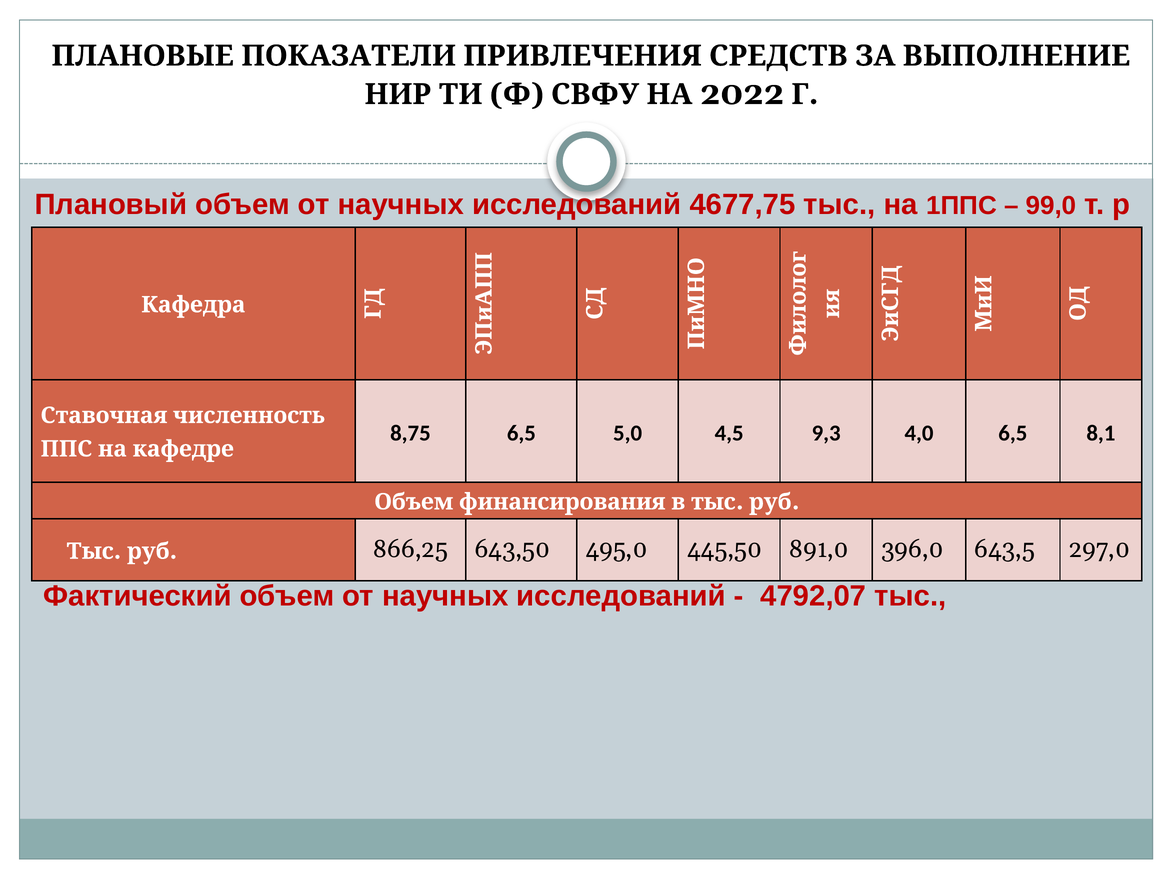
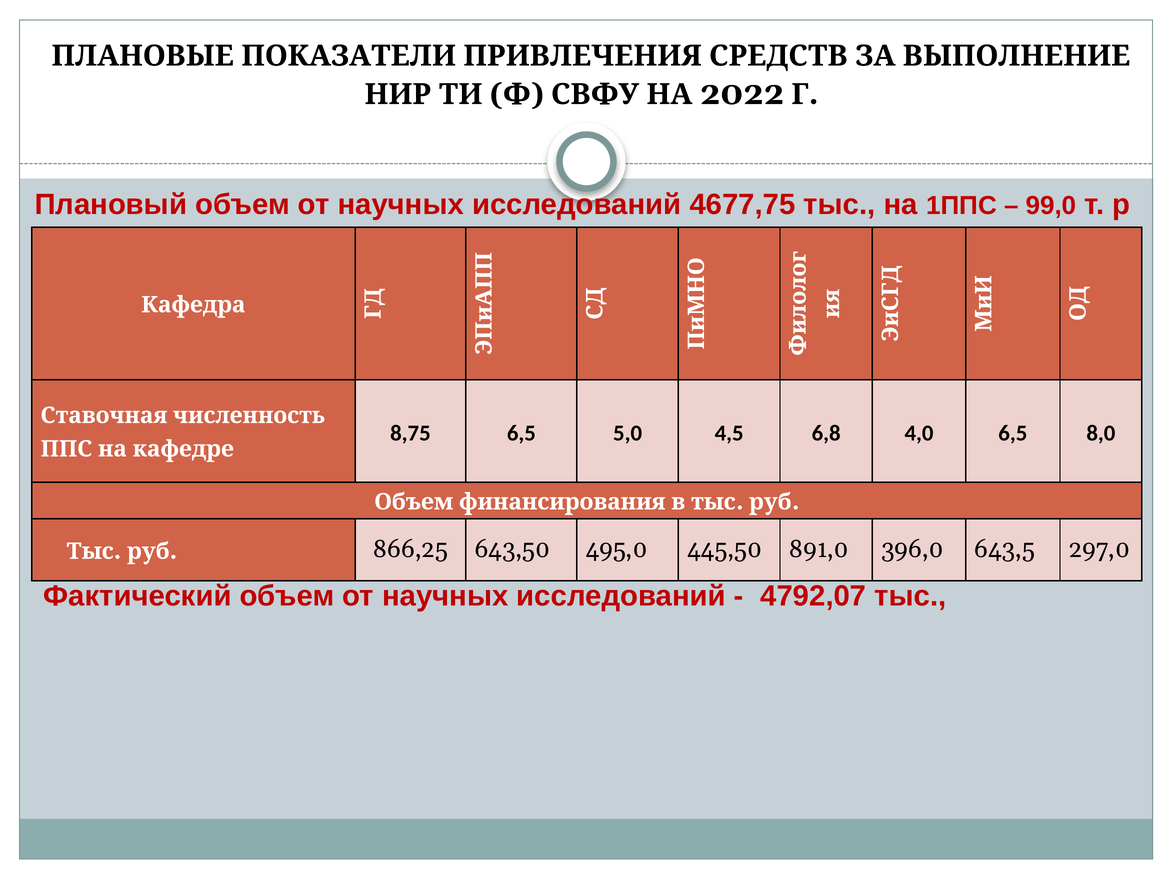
9,3: 9,3 -> 6,8 (826, 434)
8,1: 8,1 -> 8,0 (1101, 434)
